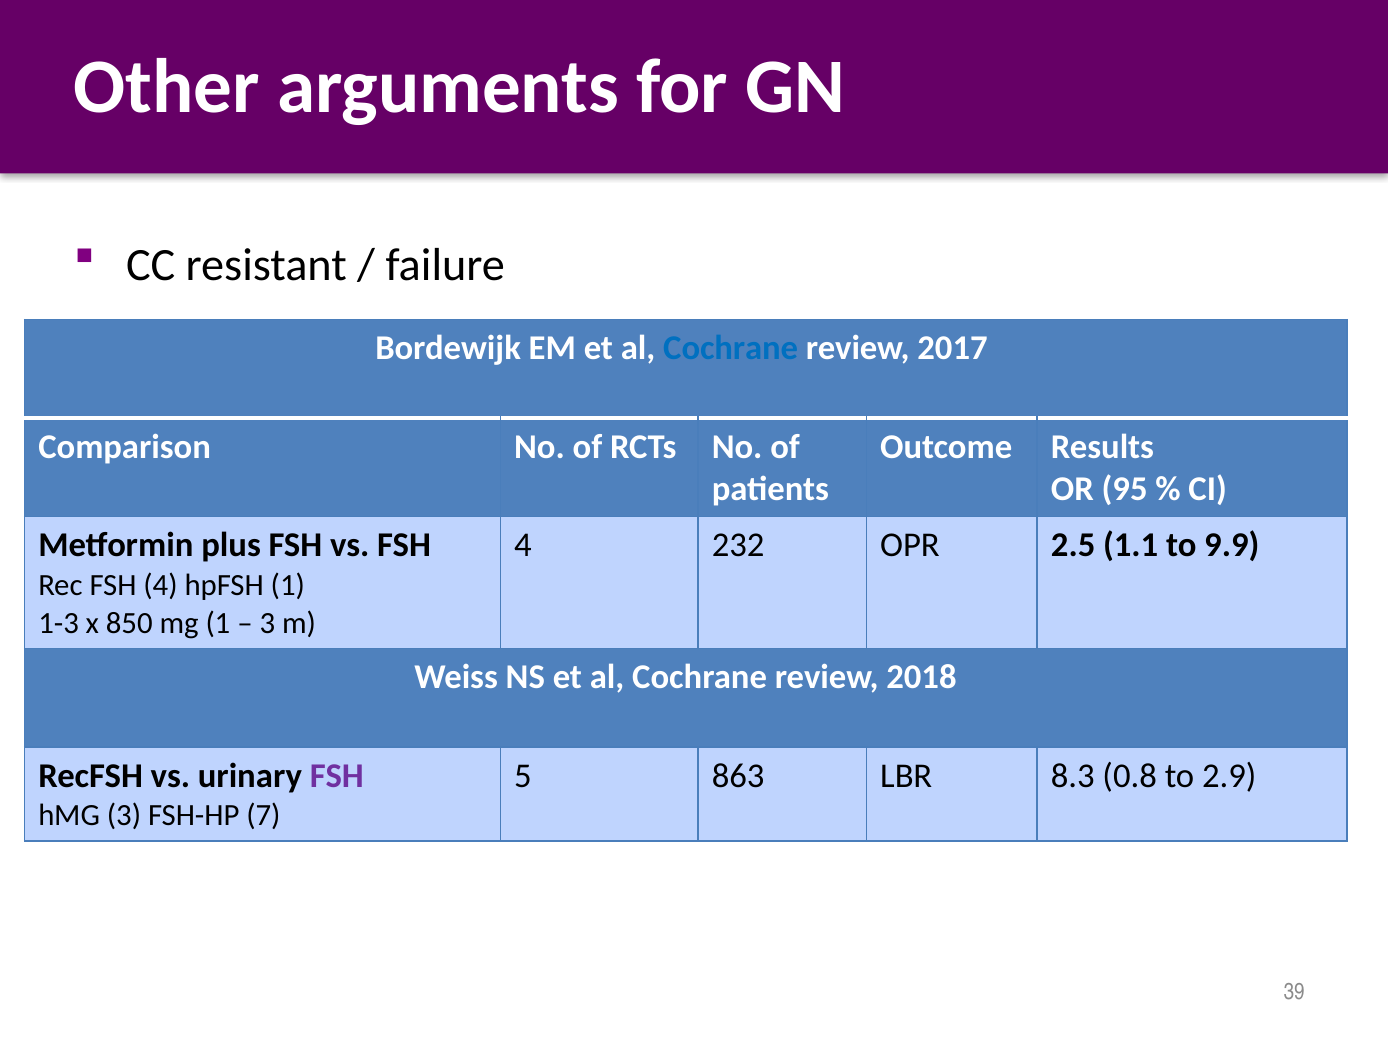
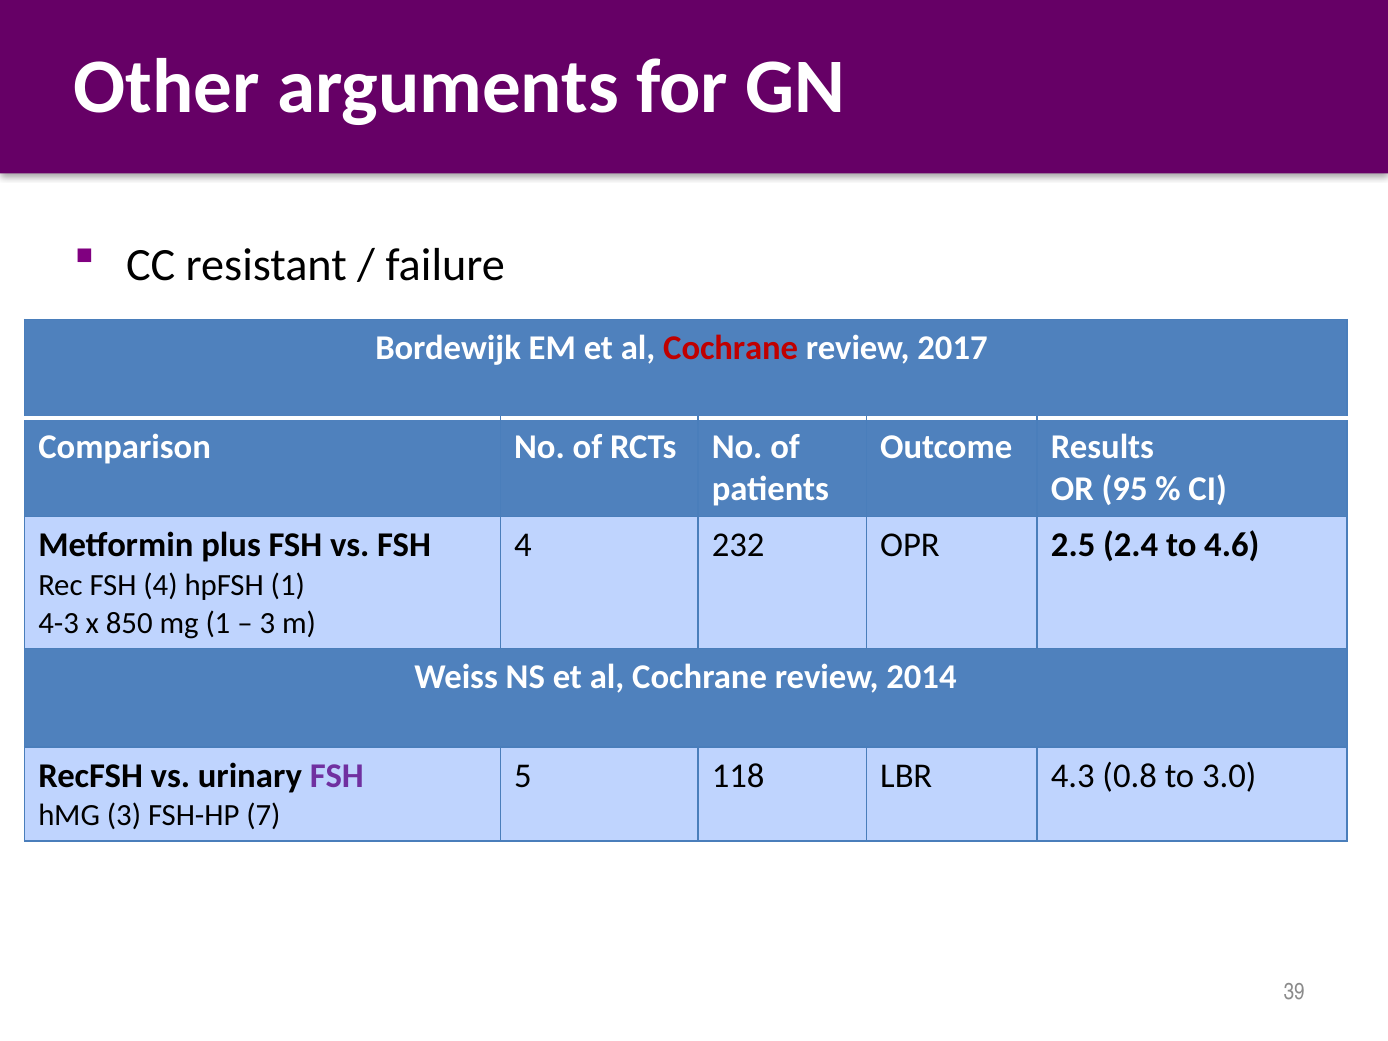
Cochrane colour: blue -> red (731, 348)
1.1: 1.1 -> 2.4 (1131, 545)
9.9: 9.9 -> 4.6 (1232, 545)
1-3: 1-3 -> 4-3 (59, 623)
2018: 2018 -> 2014 (921, 677)
863: 863 -> 118 (738, 776)
8.3: 8.3 -> 4.3 (1073, 776)
2.9: 2.9 -> 3.0 (1229, 776)
